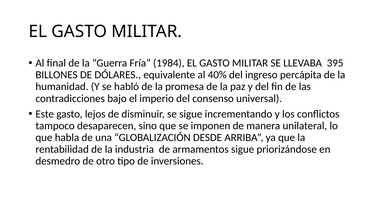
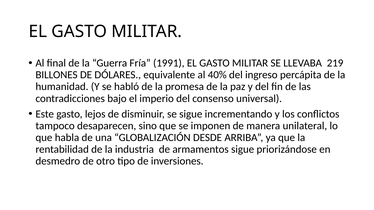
1984: 1984 -> 1991 (169, 63)
395: 395 -> 219 (335, 63)
